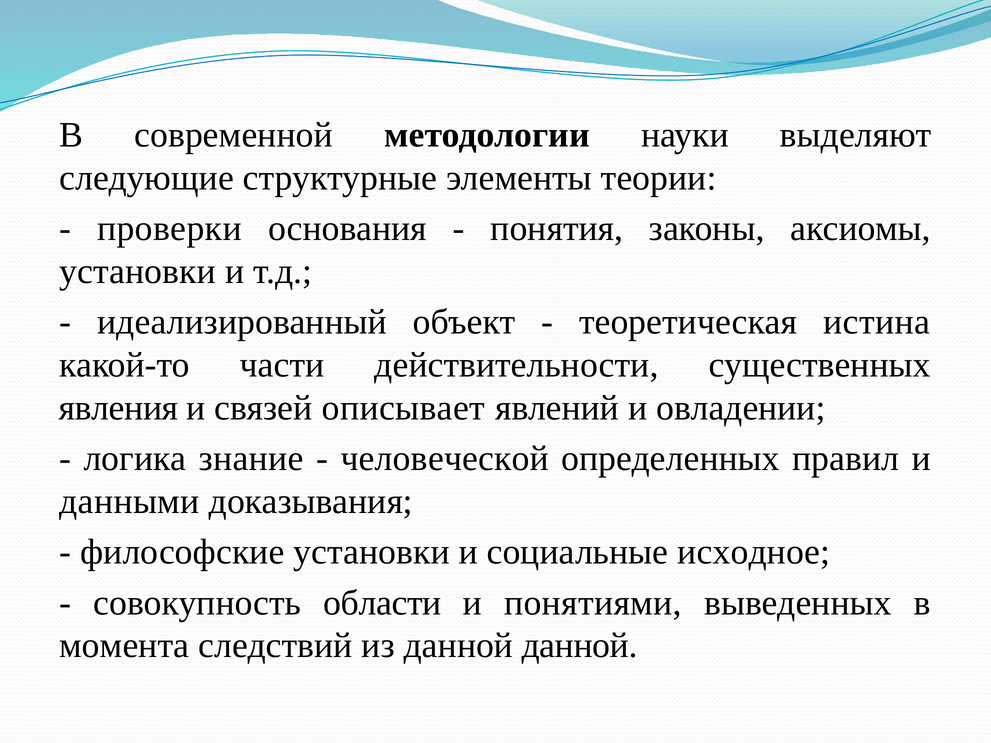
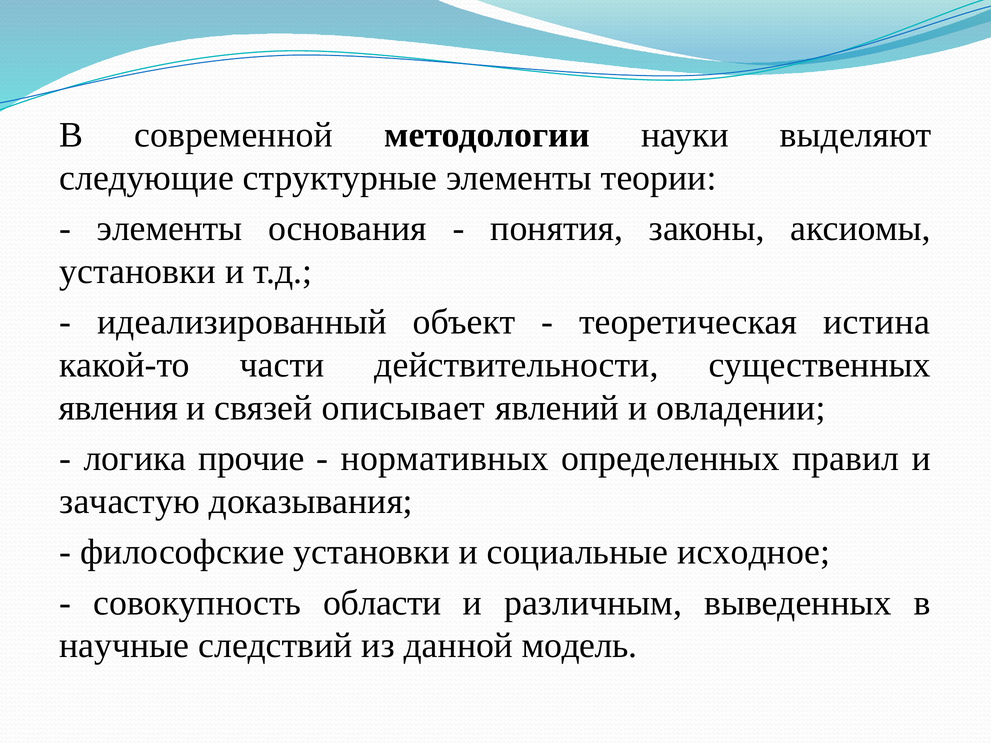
проверки: проверки -> элементы (170, 229)
знание: знание -> прочие (251, 459)
человеческой: человеческой -> нормативных (445, 459)
данными: данными -> зачастую (130, 502)
понятиями: понятиями -> различным (593, 603)
момента: момента -> научные (124, 646)
данной данной: данной -> модель (580, 646)
